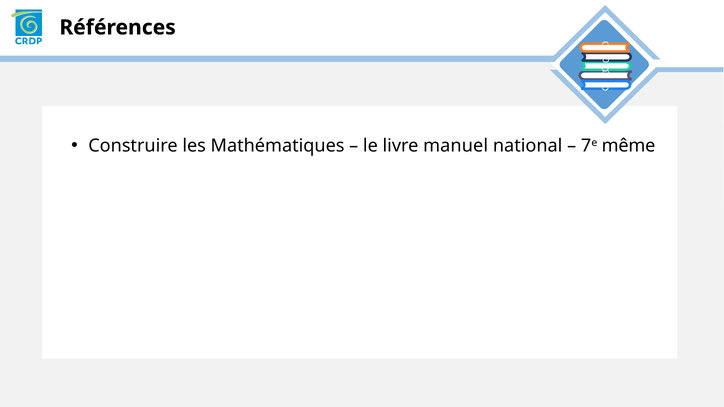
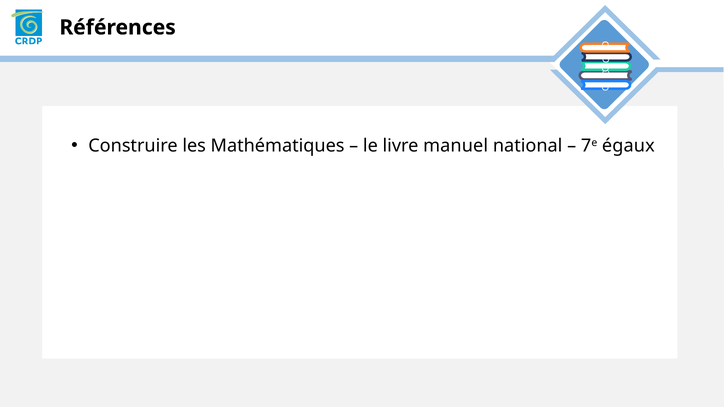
même: même -> égaux (628, 146)
